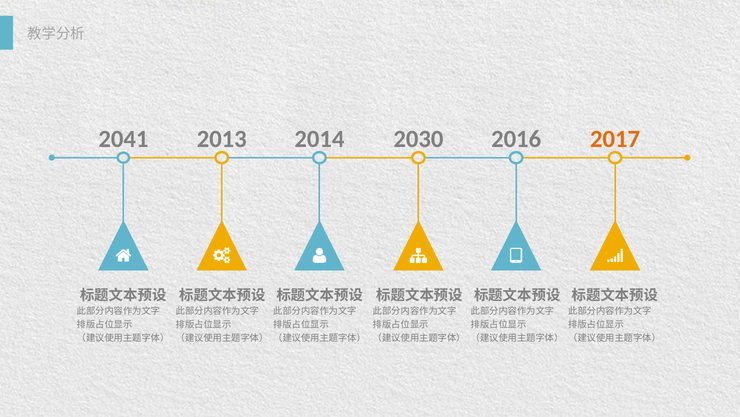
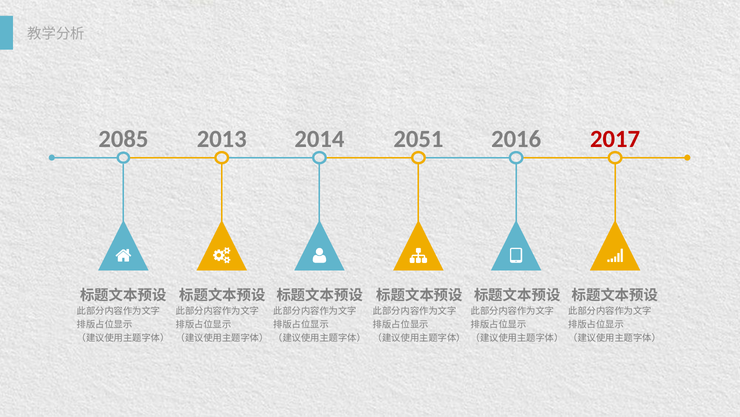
2041: 2041 -> 2085 (123, 139)
2030: 2030 -> 2051 (418, 139)
2017 colour: orange -> red (615, 139)
